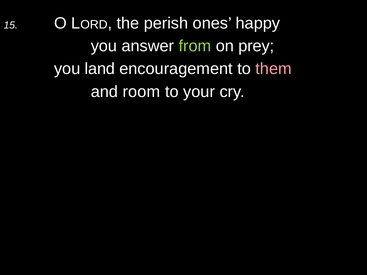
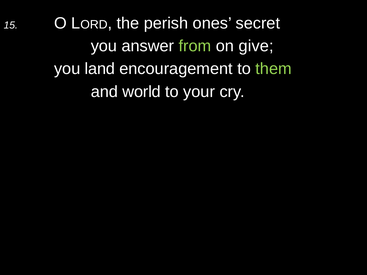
happy: happy -> secret (258, 23)
prey: prey -> give (256, 46)
them colour: pink -> light green (274, 69)
room: room -> world (142, 92)
